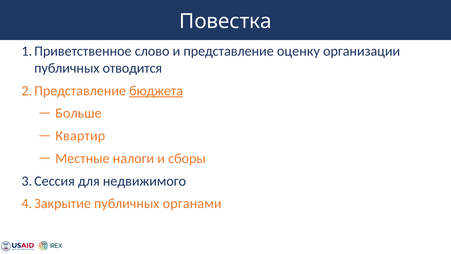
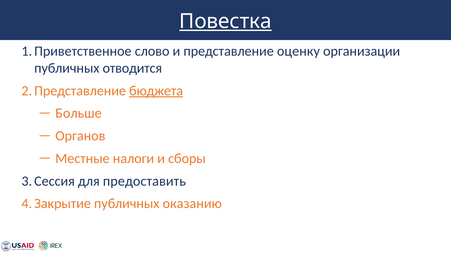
Повестка underline: none -> present (225, 21)
Квартир: Квартир -> Органов (80, 136)
недвижимого: недвижимого -> предоставить (144, 181)
органами: органами -> оказанию (192, 203)
